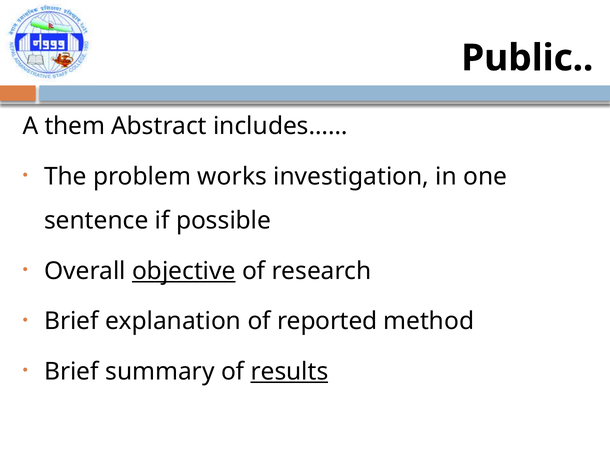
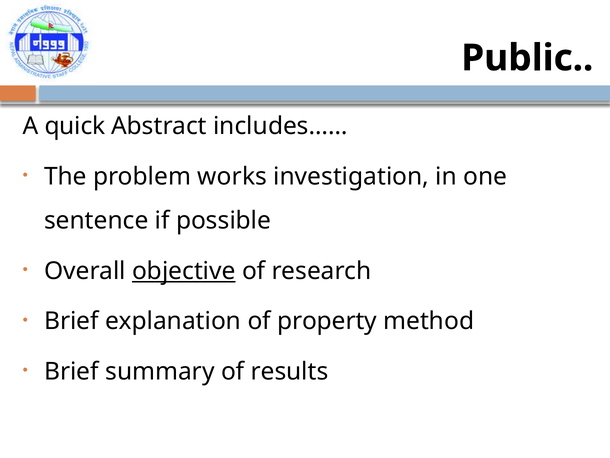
them: them -> quick (75, 126)
reported: reported -> property (327, 321)
results underline: present -> none (289, 371)
